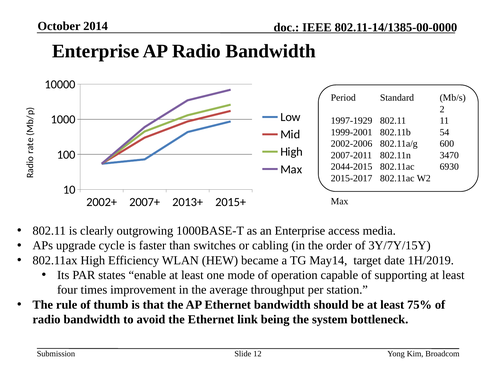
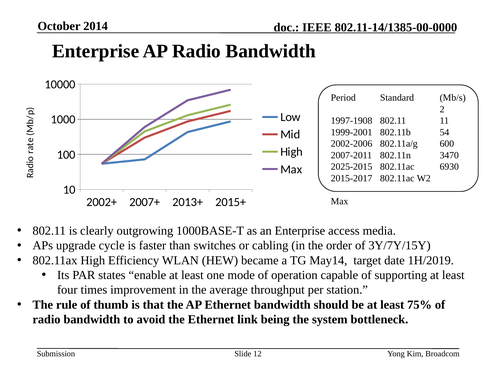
1997-1929: 1997-1929 -> 1997-1908 (352, 121)
2044-2015: 2044-2015 -> 2025-2015 (352, 167)
